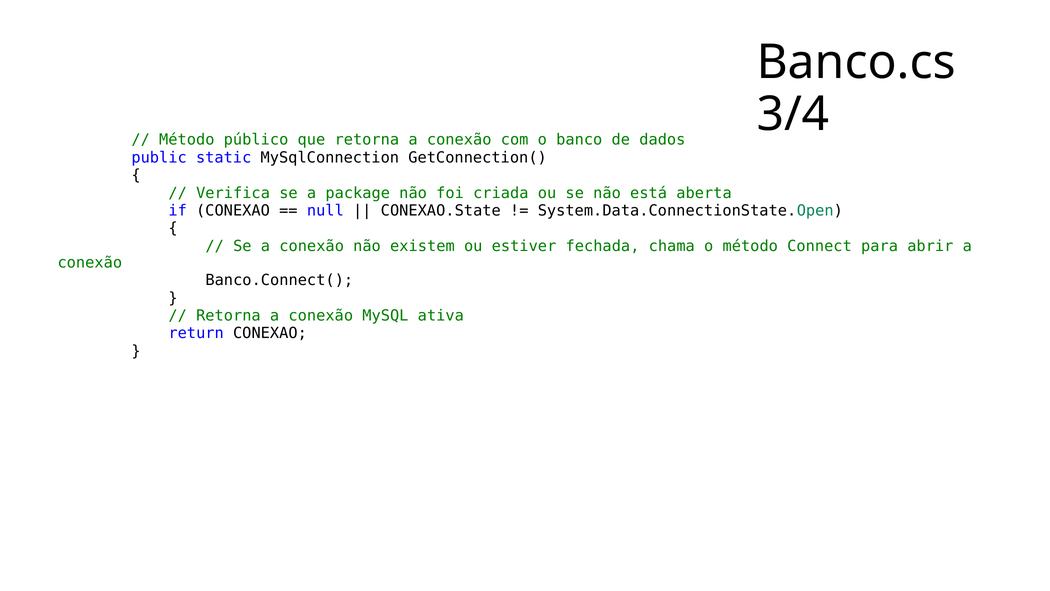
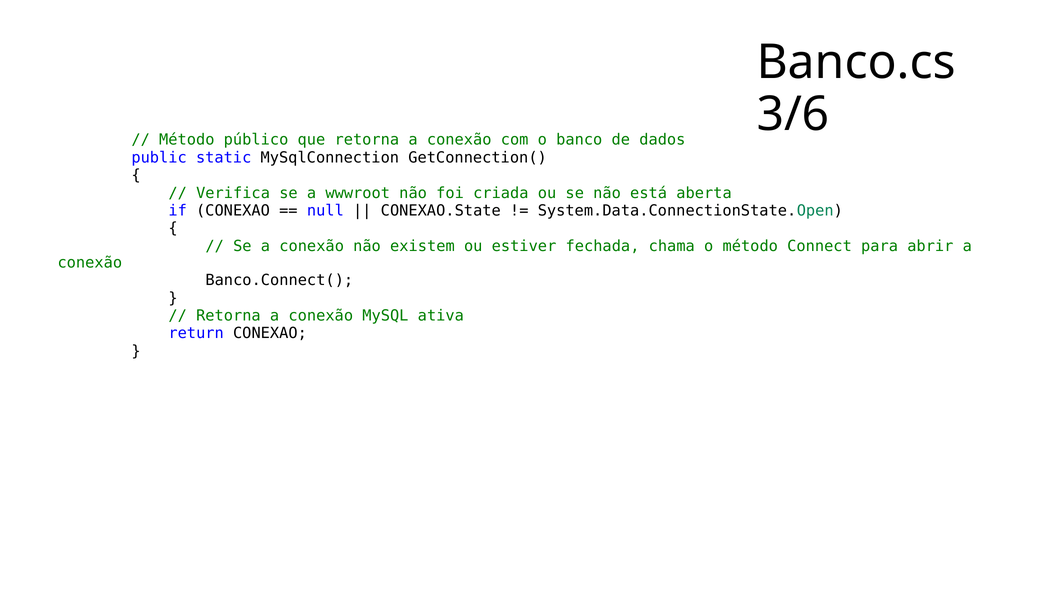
3/4: 3/4 -> 3/6 (793, 114)
package: package -> wwwroot (358, 193)
